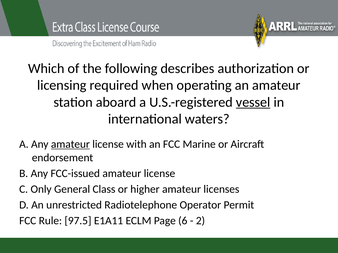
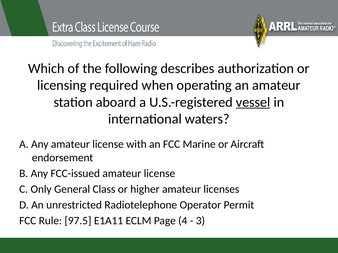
amateur underline: present -> none (70, 144)
6: 6 -> 4 (183, 221)
2: 2 -> 3 (200, 221)
